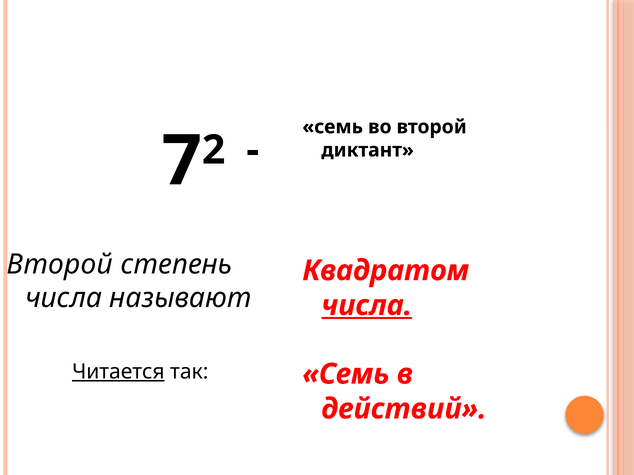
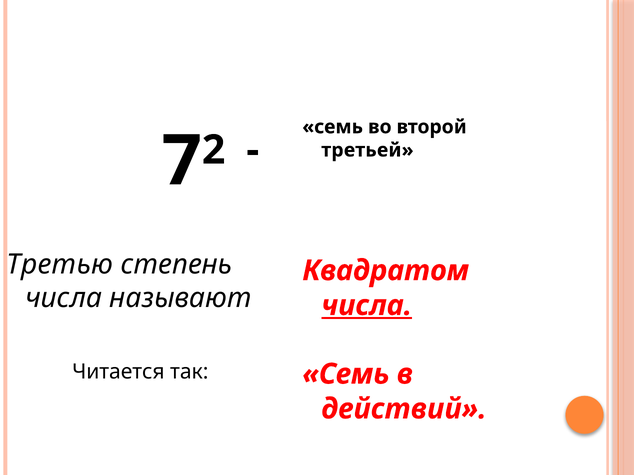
диктант: диктант -> третьей (367, 150)
Второй: Второй -> Третью (60, 265)
Читается underline: present -> none (118, 372)
